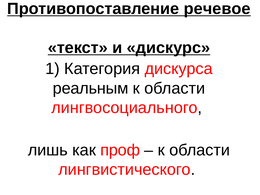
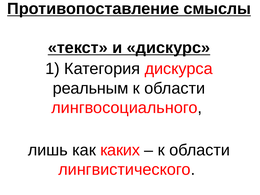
речевое: речевое -> смыслы (217, 9)
проф: проф -> каких (120, 150)
